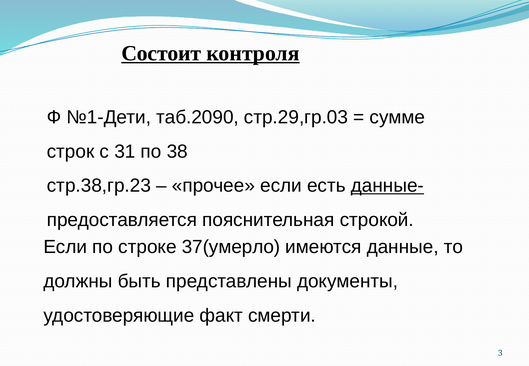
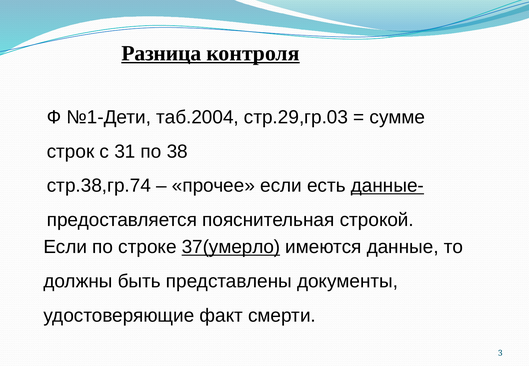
Состоит: Состоит -> Разница (161, 53)
таб.2090: таб.2090 -> таб.2004 (197, 117)
стр.38,гр.23: стр.38,гр.23 -> стр.38,гр.74 (99, 186)
37(умерло underline: none -> present (231, 247)
